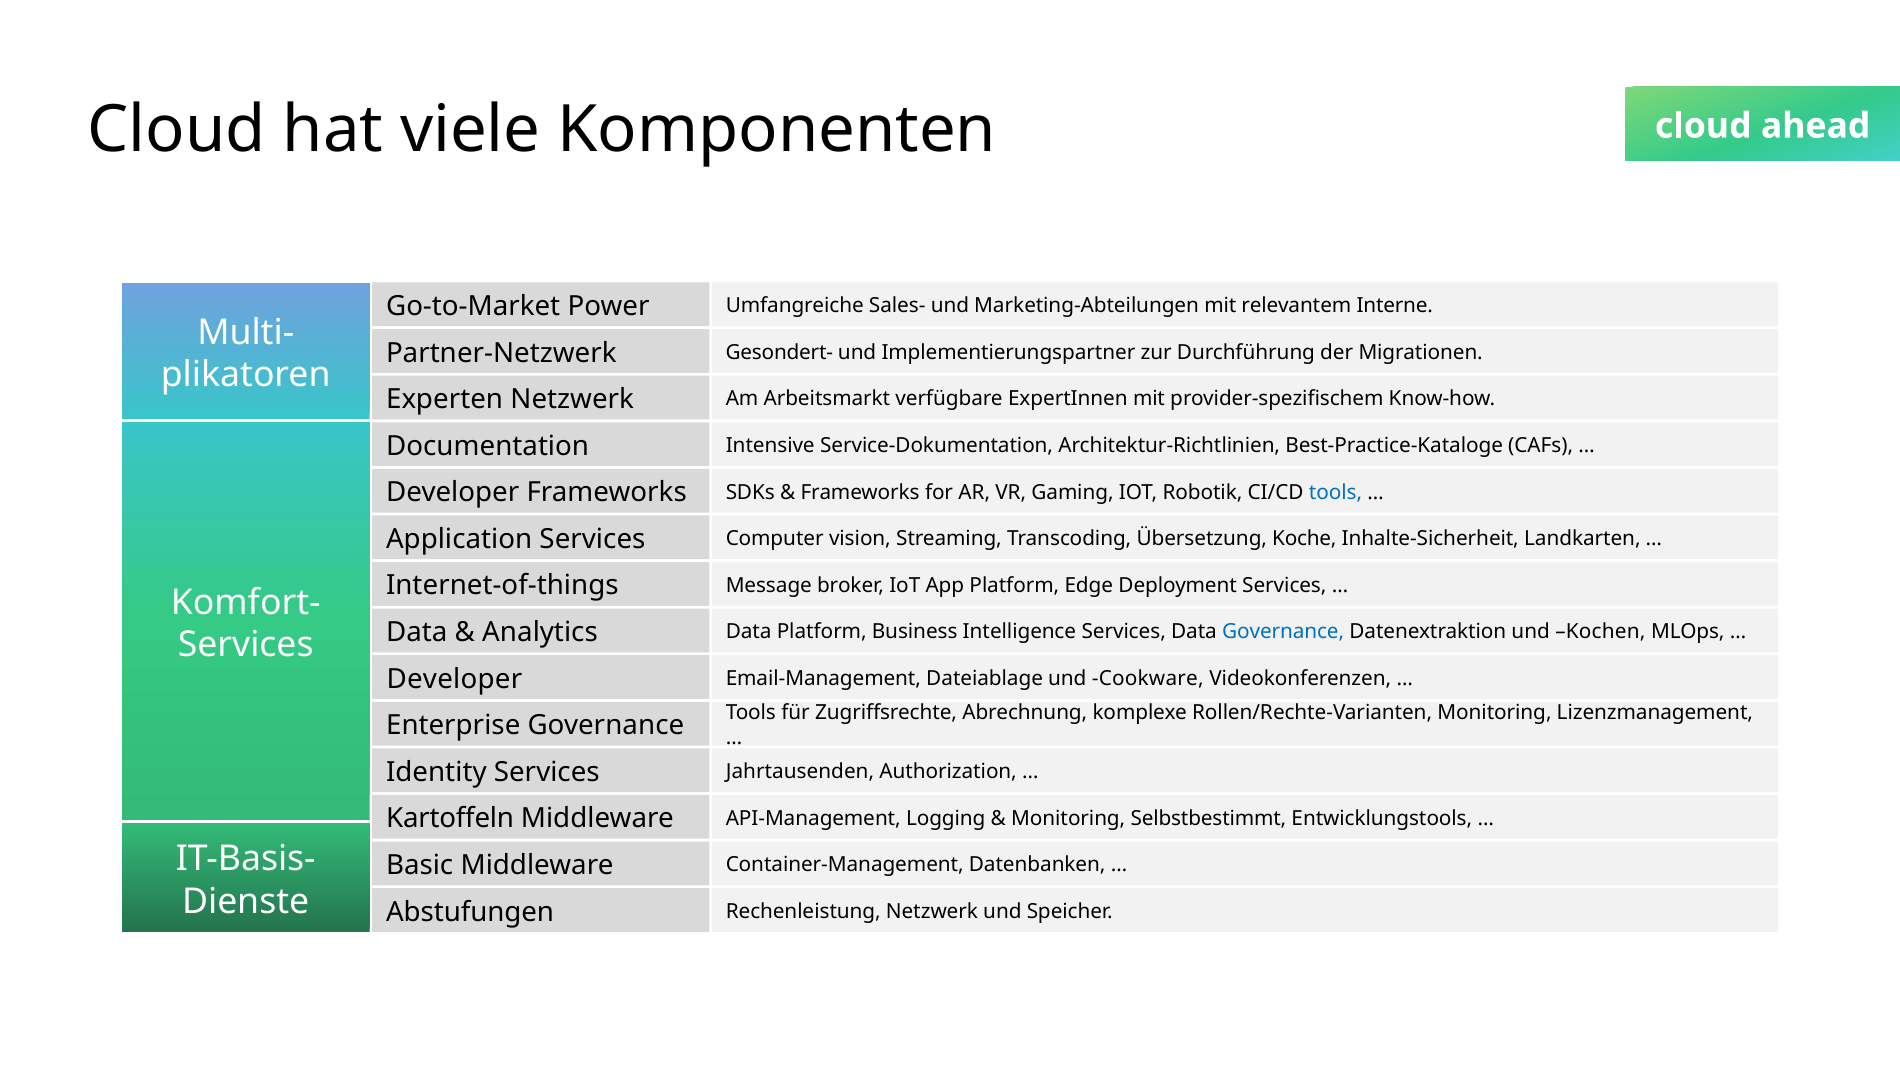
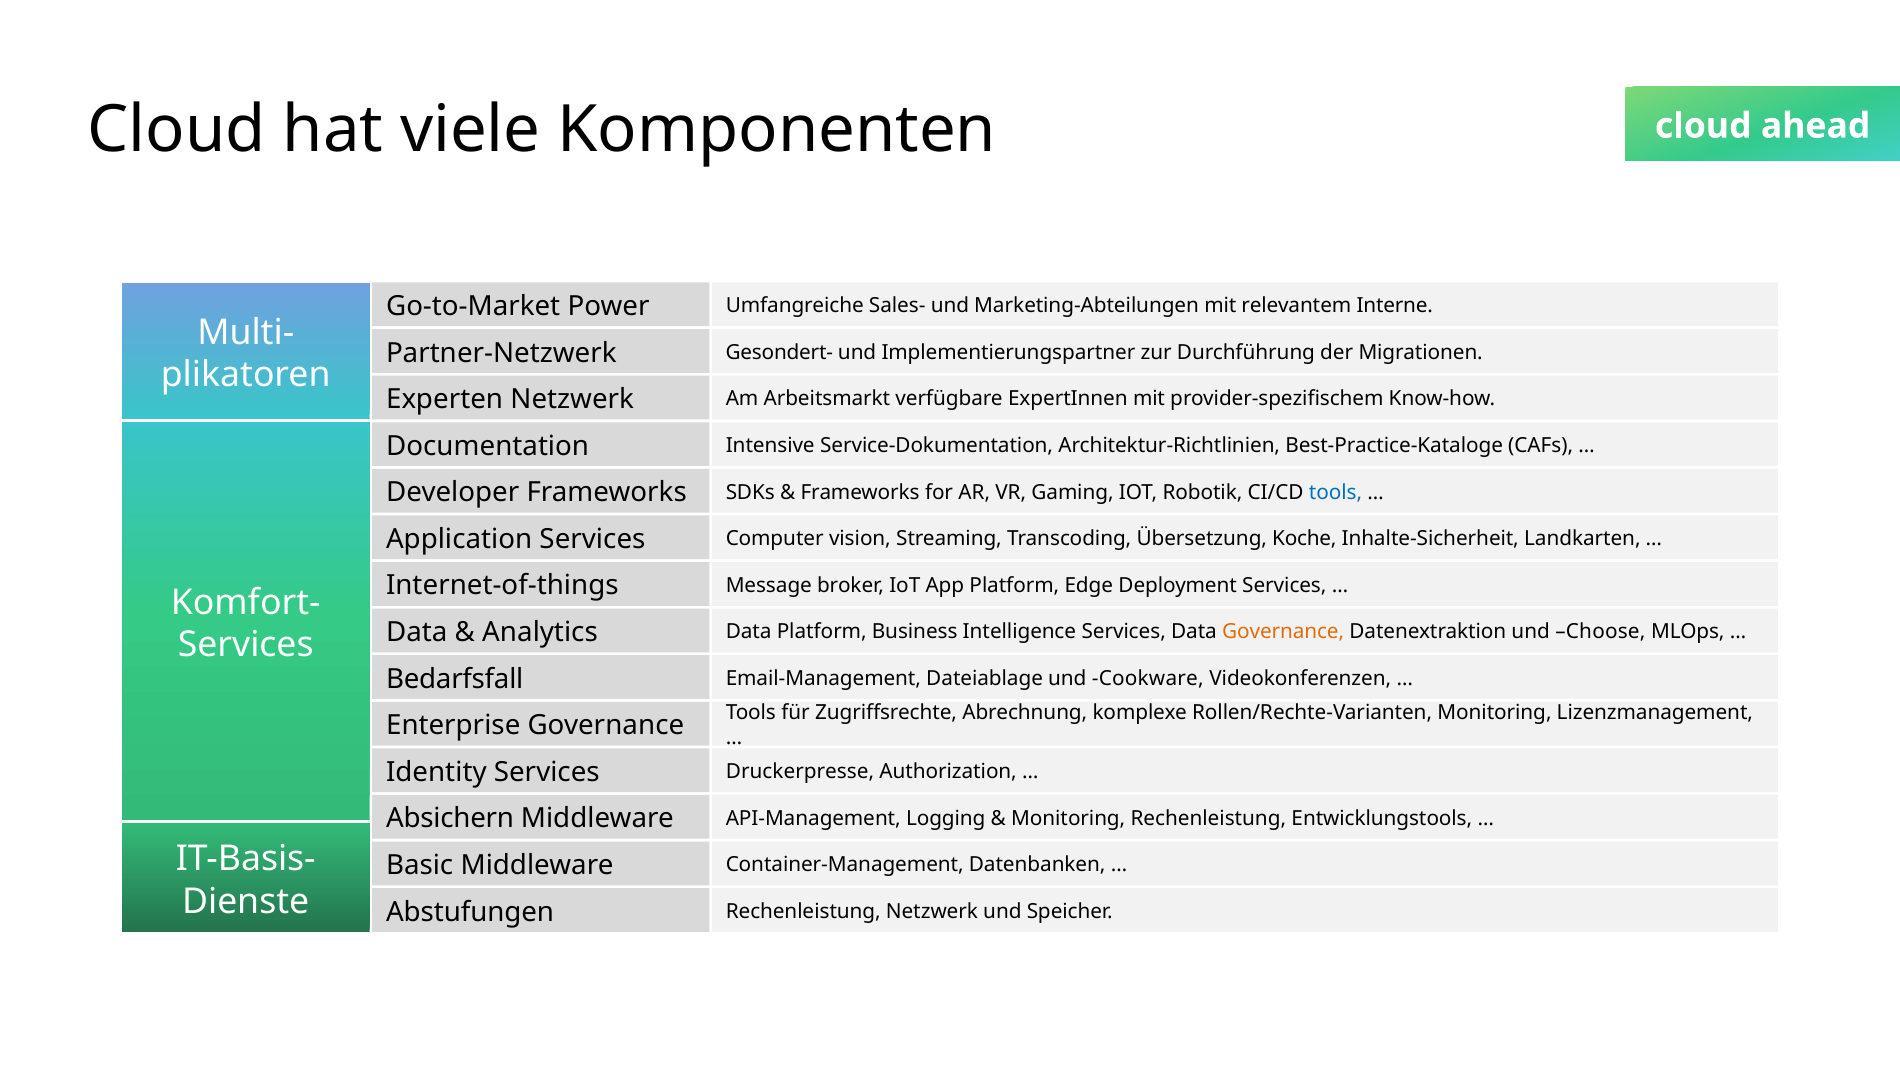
Governance colour: blue -> orange (1283, 632)
Kochen: Kochen -> Choose (1600, 632)
Developer: Developer -> Bedarfsfall (455, 679)
Jahrtausenden: Jahrtausenden -> Druckerpresse (800, 772)
Kartoffeln: Kartoffeln -> Absichern (450, 819)
Monitoring Selbstbestimmt: Selbstbestimmt -> Rechenleistung (1208, 818)
